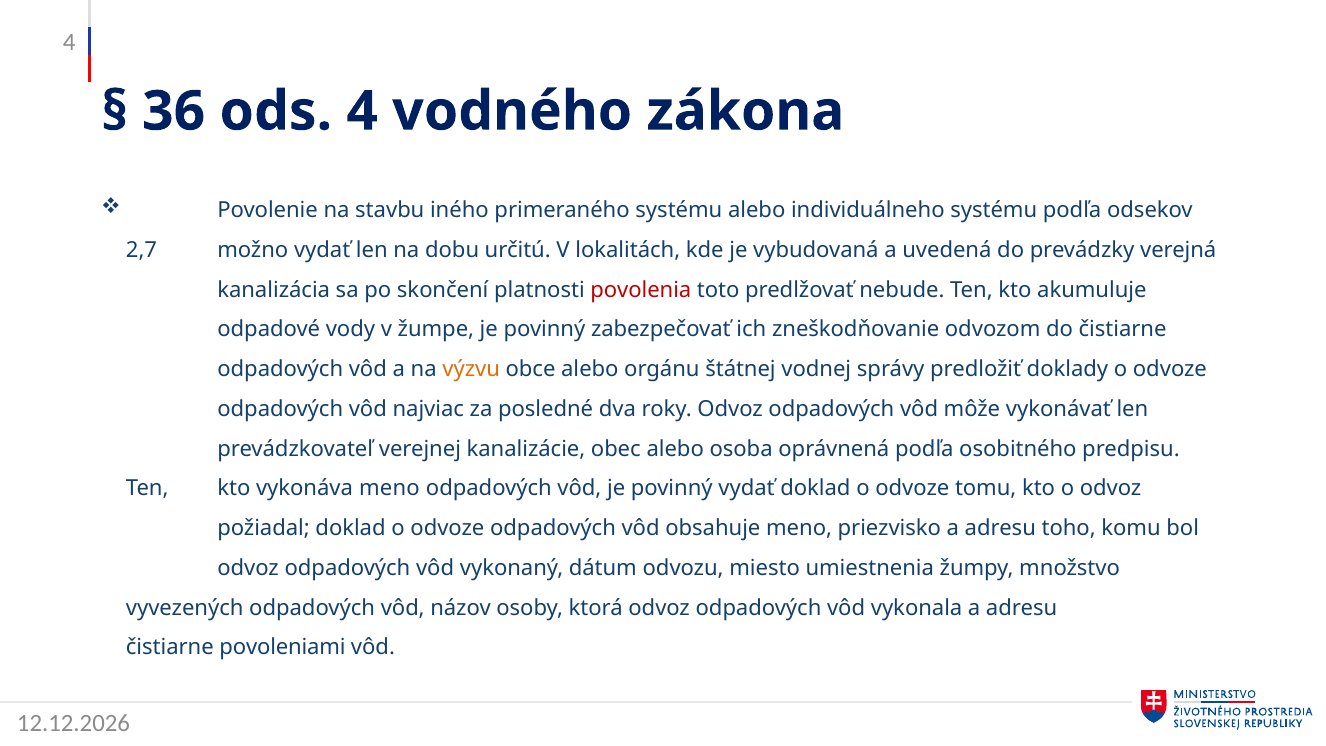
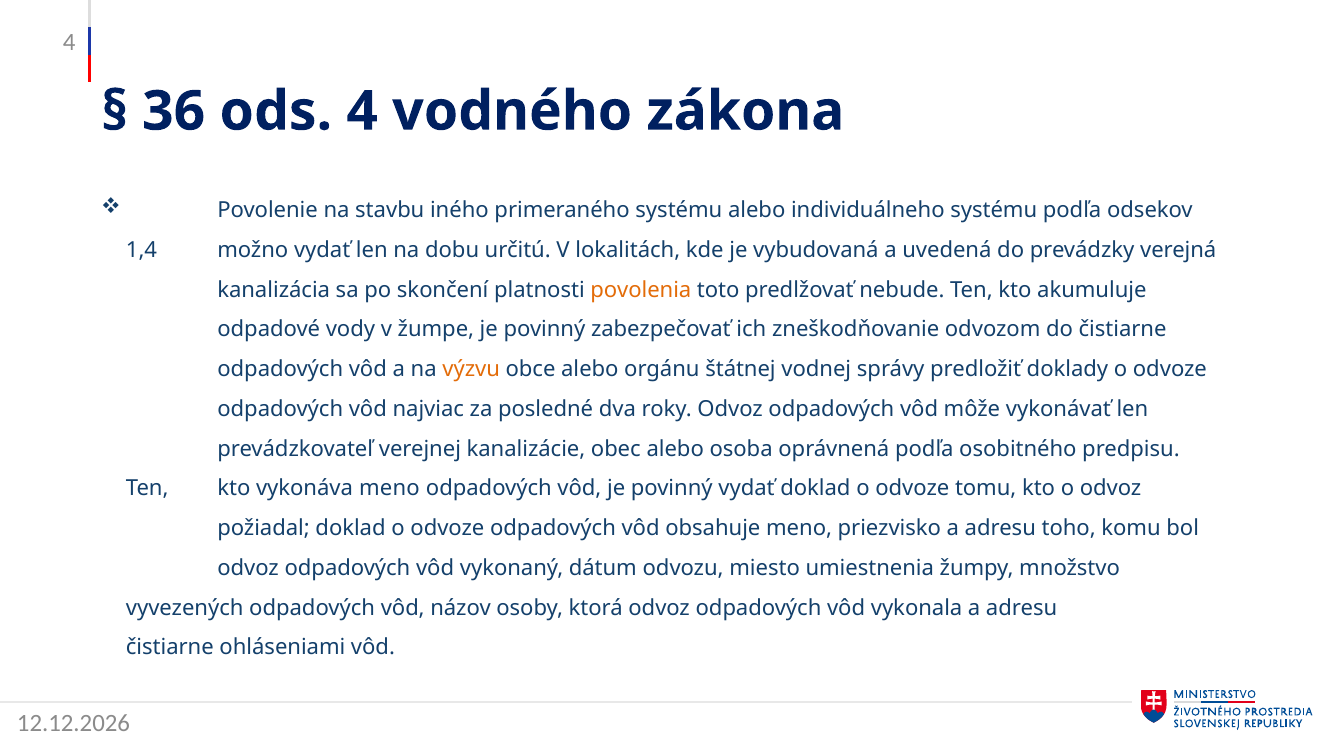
2,7: 2,7 -> 1,4 (141, 250)
povolenia colour: red -> orange (641, 290)
povoleniami: povoleniami -> ohláseniami (282, 647)
